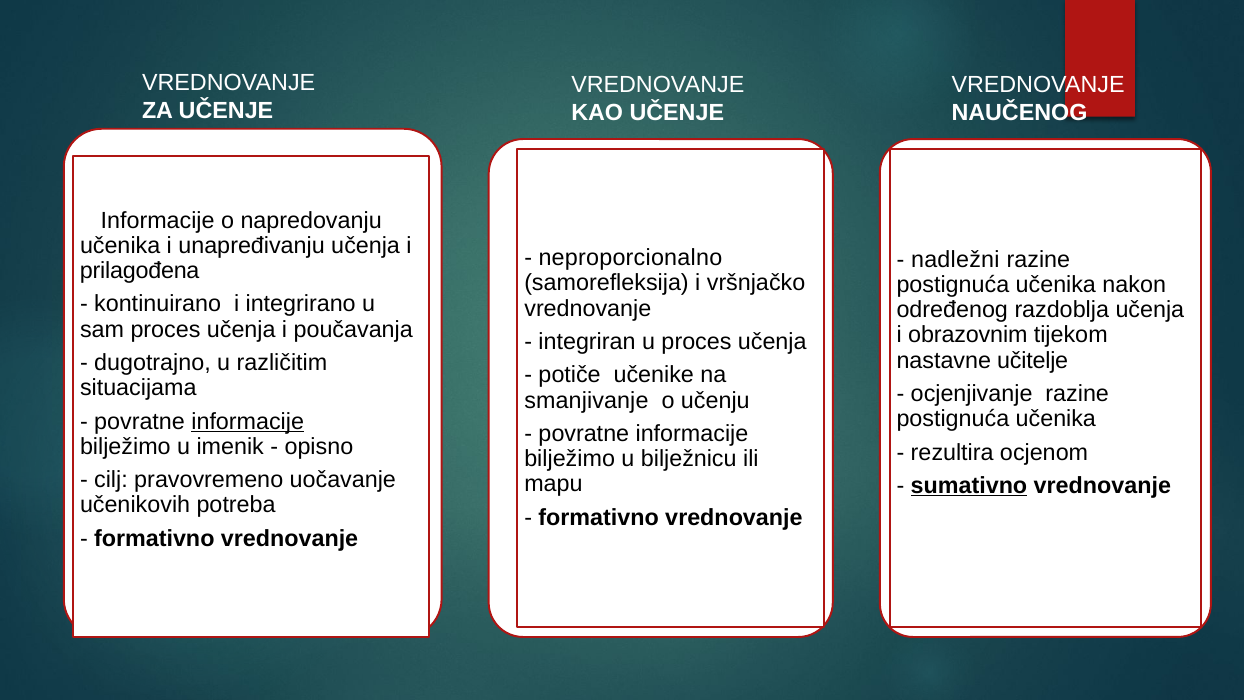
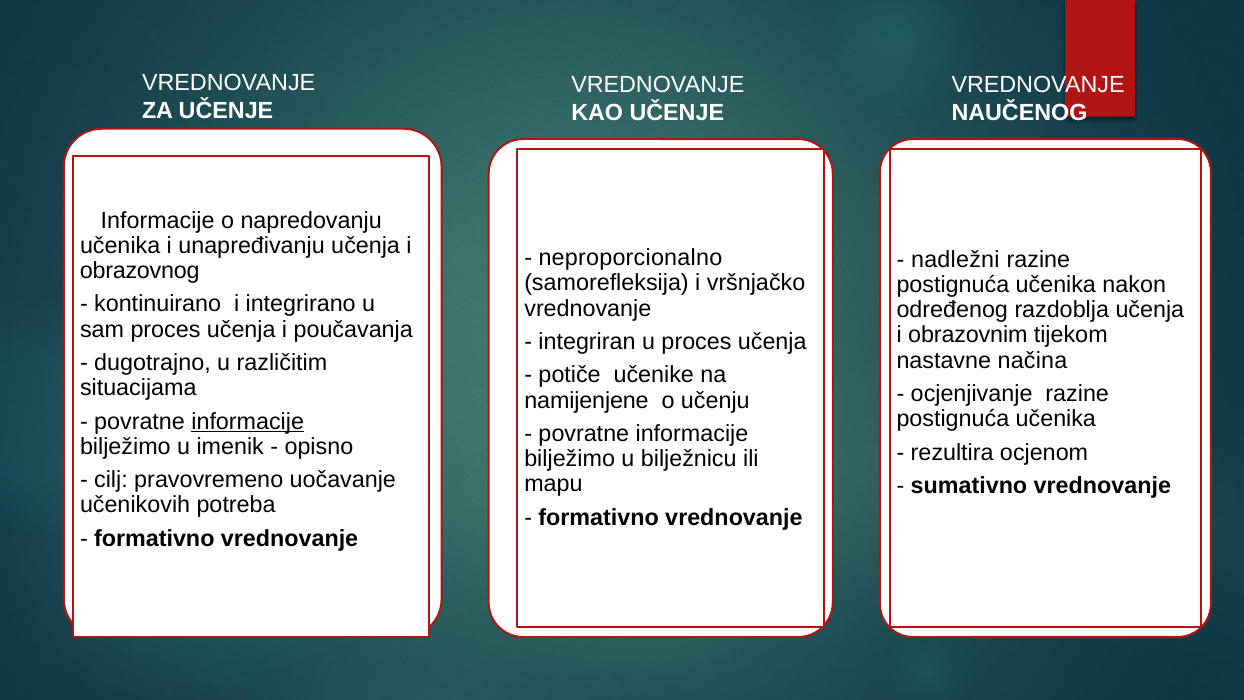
prilagođena: prilagođena -> obrazovnog (140, 271)
učitelje: učitelje -> načina (1032, 360)
smanjivanje: smanjivanje -> namijenjene (587, 400)
sumativno underline: present -> none (969, 486)
